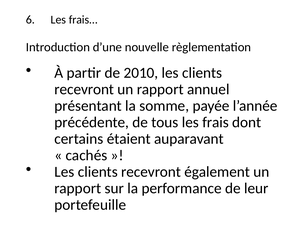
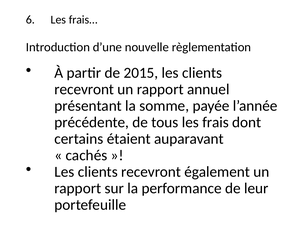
2010: 2010 -> 2015 (141, 73)
